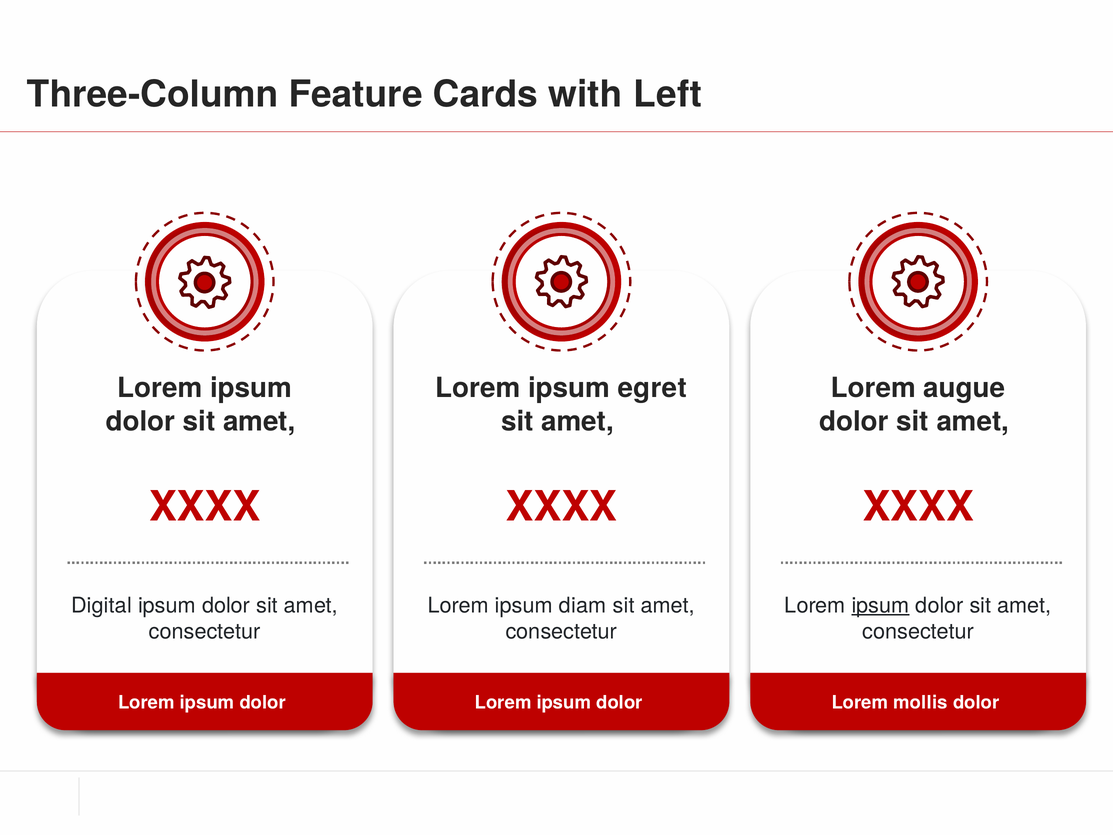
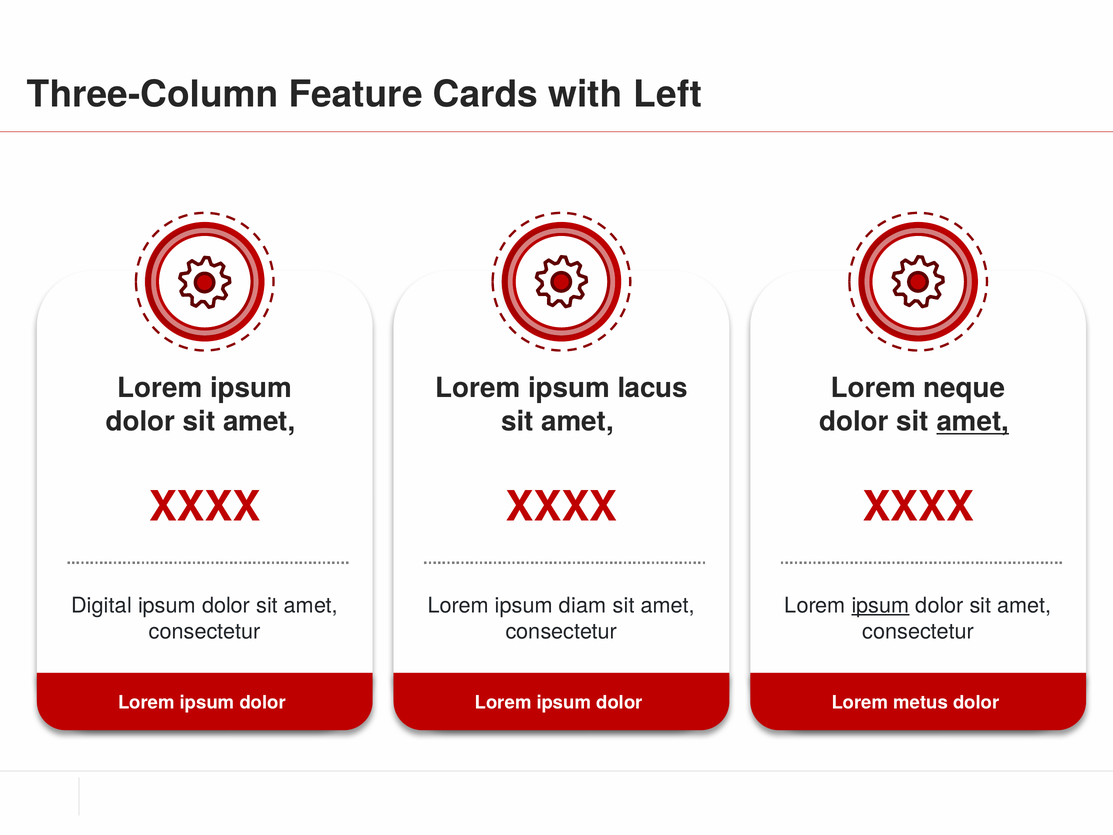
egret: egret -> lacus (653, 388)
augue: augue -> neque (964, 388)
amet underline: none -> present (973, 422)
mollis: mollis -> metus (921, 703)
